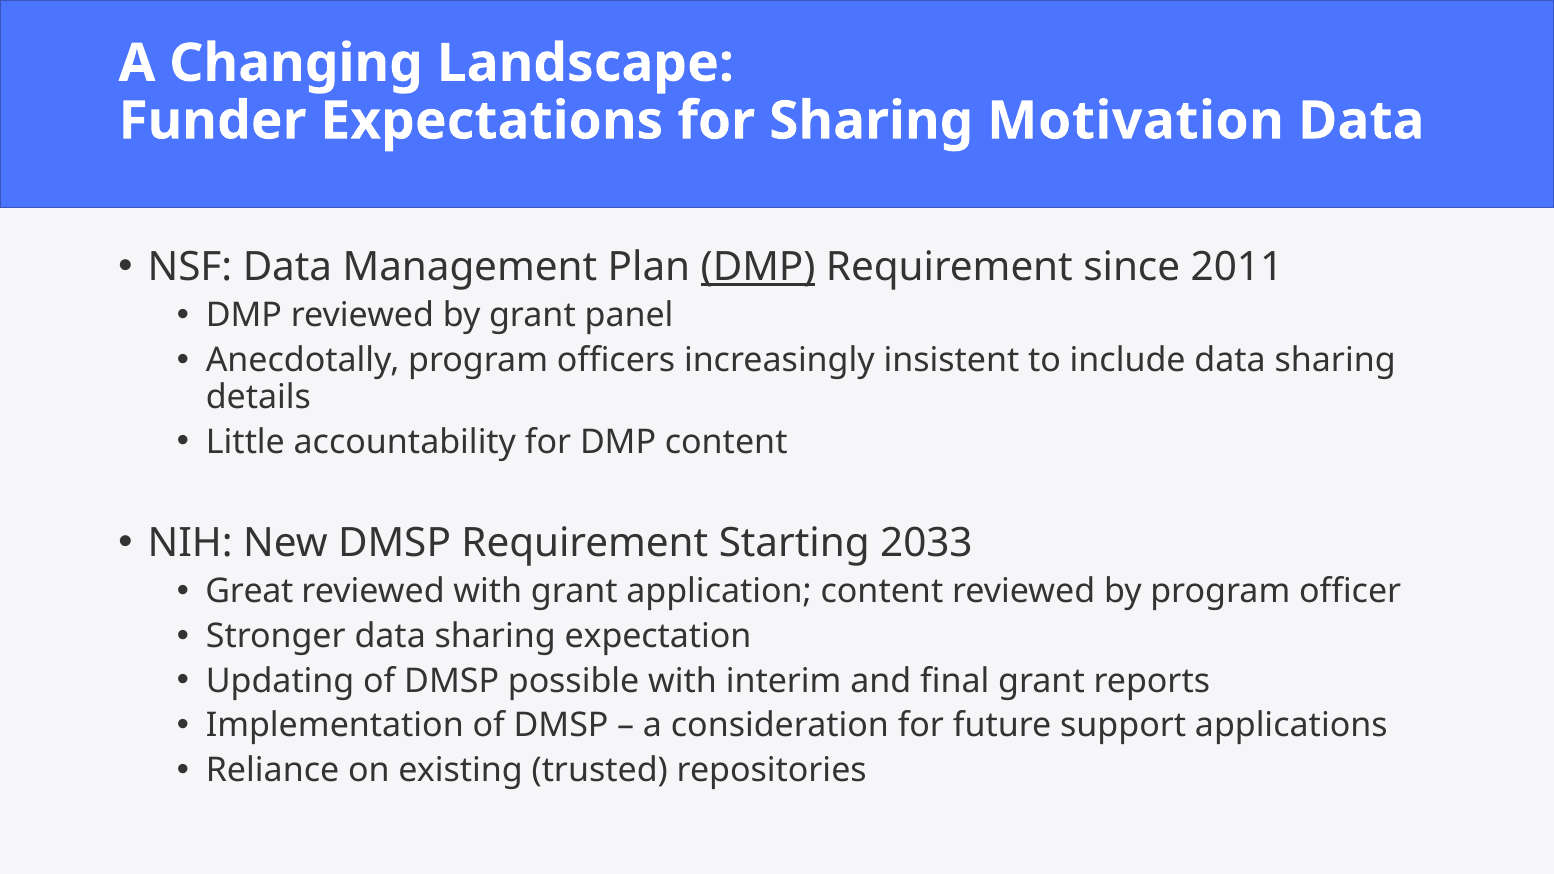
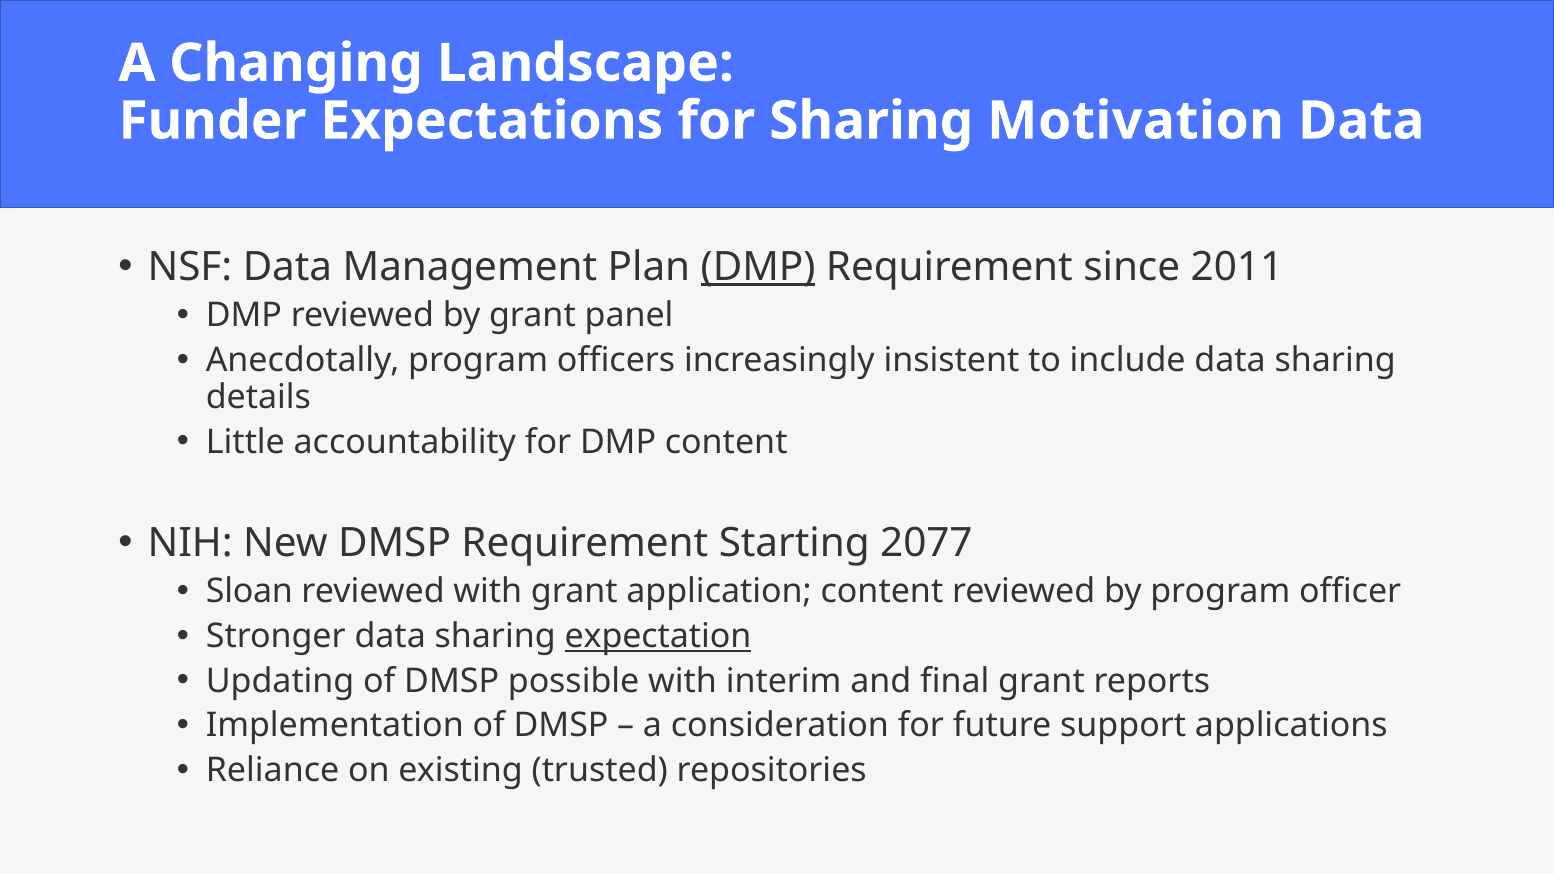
2033: 2033 -> 2077 (926, 543)
Great: Great -> Sloan (249, 591)
expectation underline: none -> present (658, 636)
